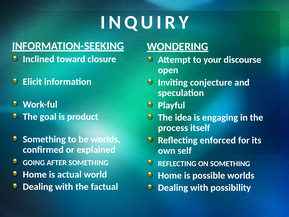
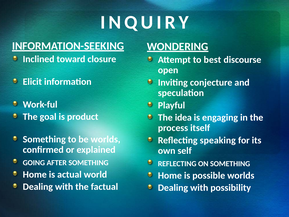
your: your -> best (212, 60)
enforced: enforced -> speaking (218, 140)
